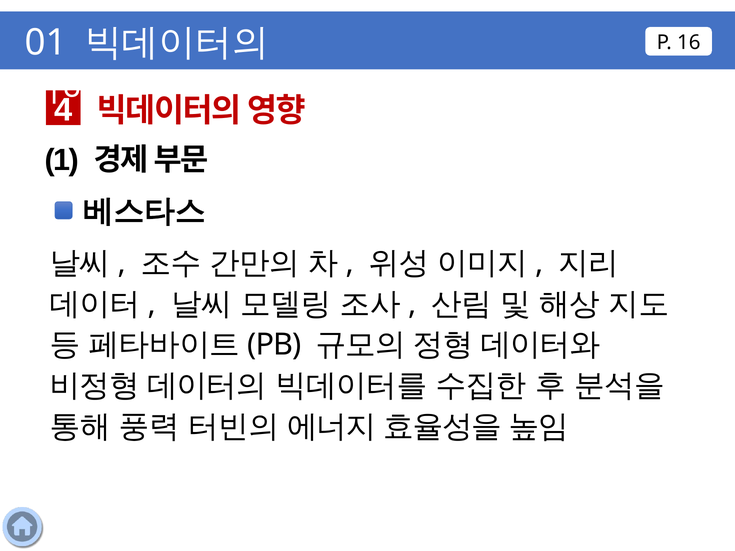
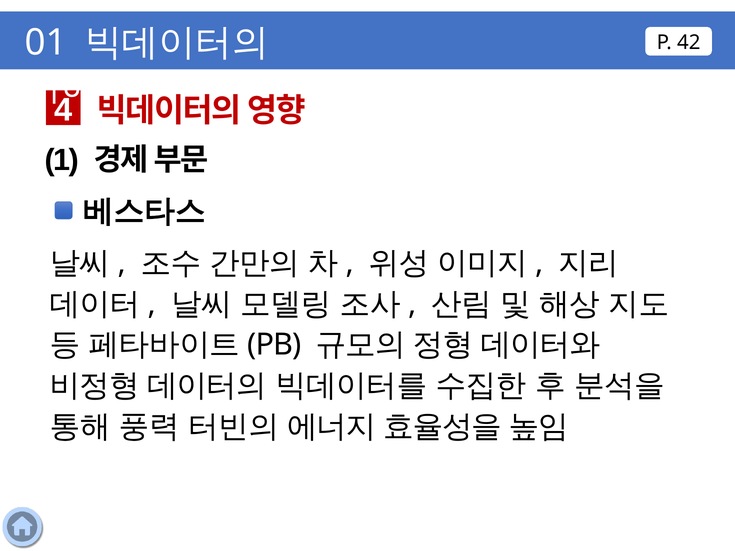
16: 16 -> 42 (689, 43)
